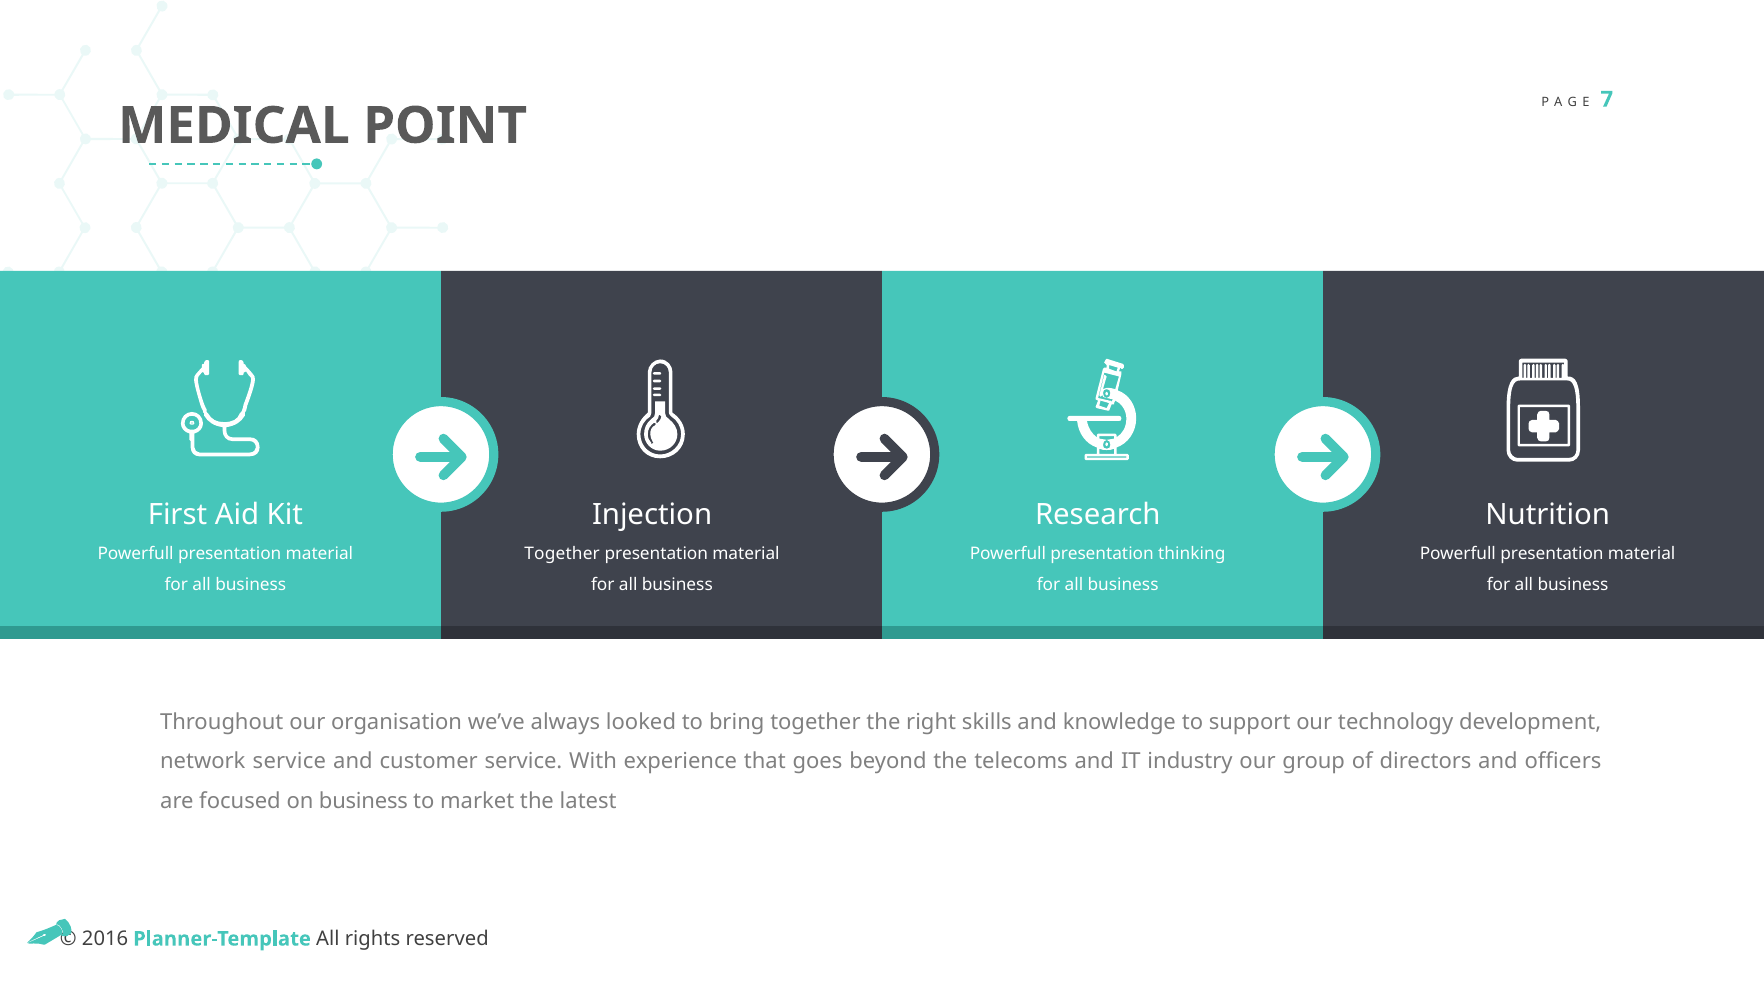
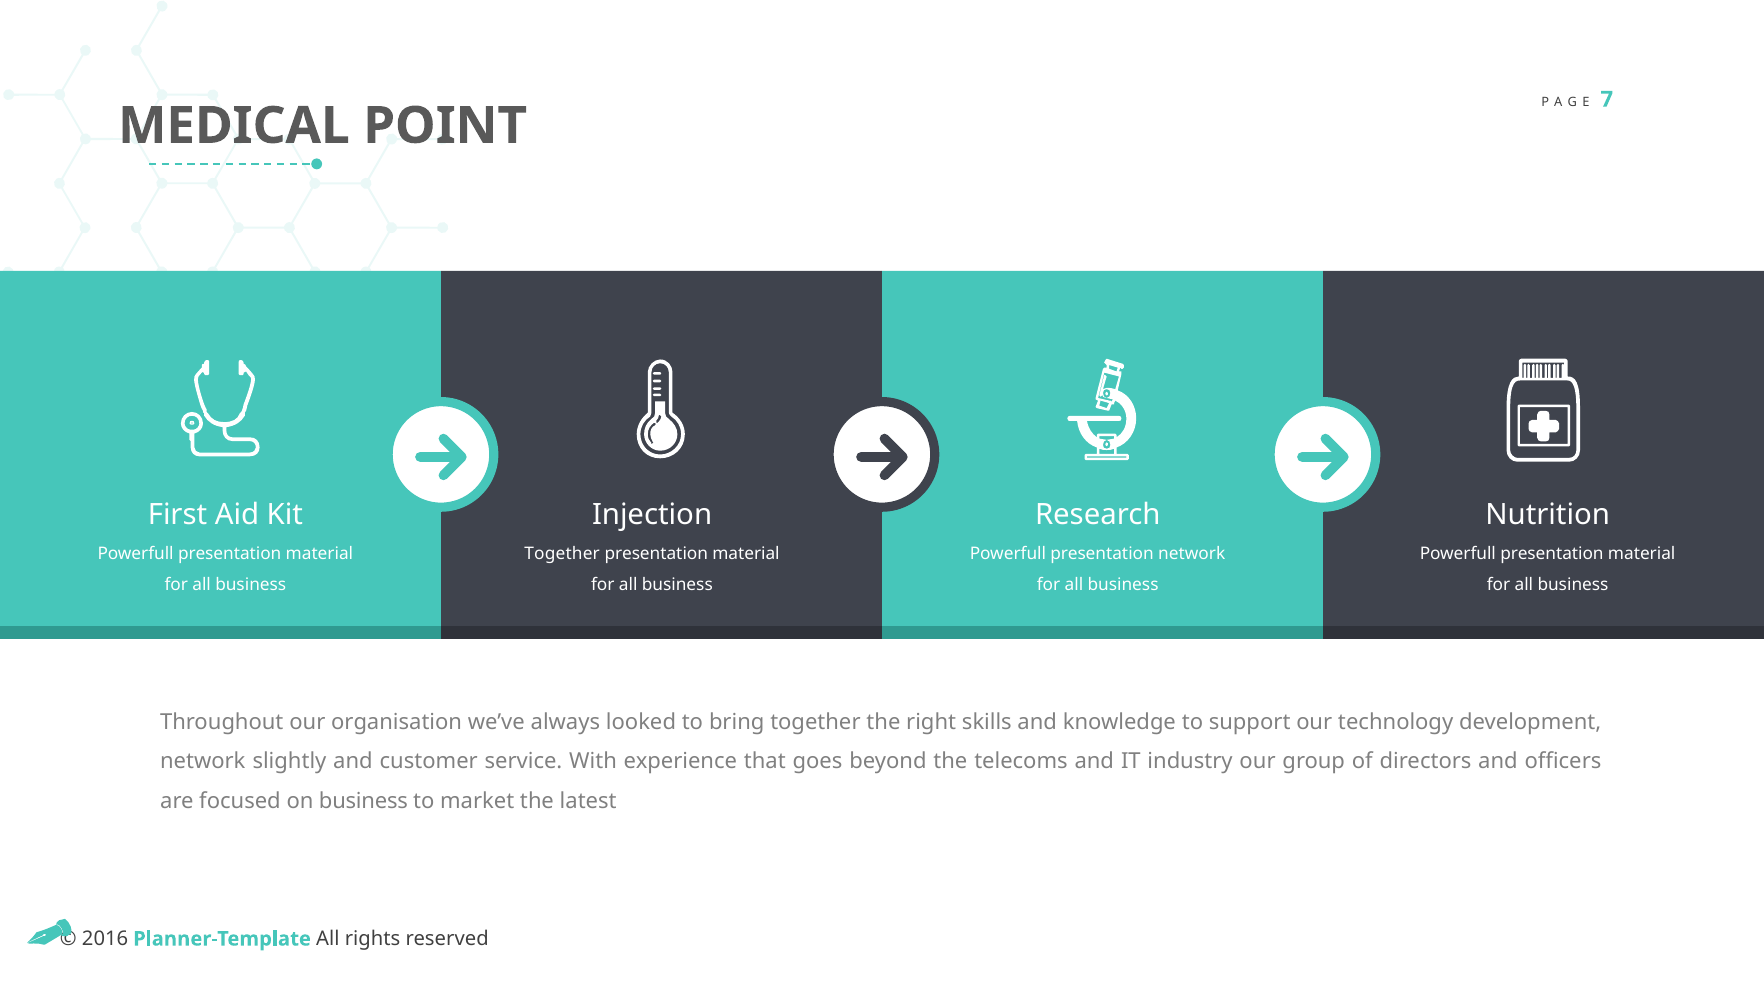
presentation thinking: thinking -> network (1192, 554)
network service: service -> slightly (289, 762)
